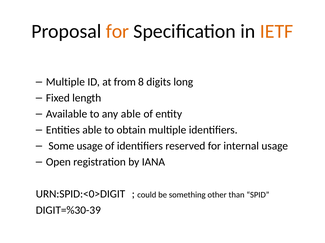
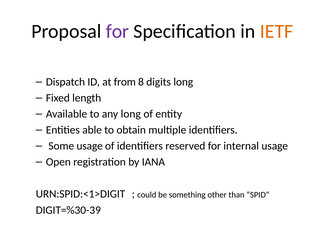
for colour: orange -> purple (117, 31)
Multiple: Multiple -> Dispatch (65, 82)
any able: able -> long (131, 114)
URN:SPID:<0>DIGIT: URN:SPID:<0>DIGIT -> URN:SPID:<1>DIGIT (80, 195)
